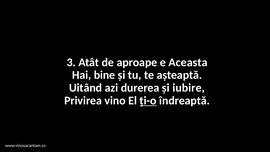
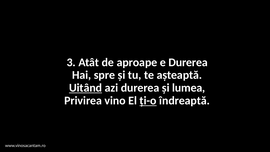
e Aceasta: Aceasta -> Durerea (188, 62)
bine: bine -> spre (104, 75)
Uitând underline: none -> present (86, 88)
iubire: iubire -> lumea (189, 88)
